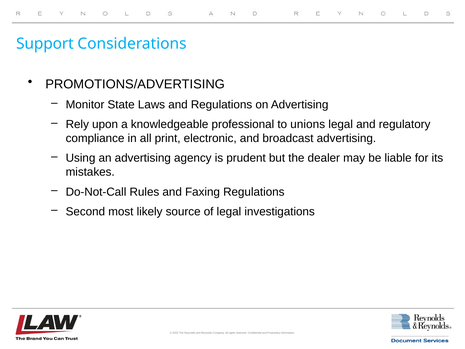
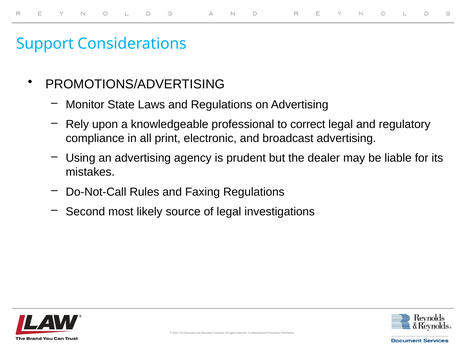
unions: unions -> correct (308, 124)
